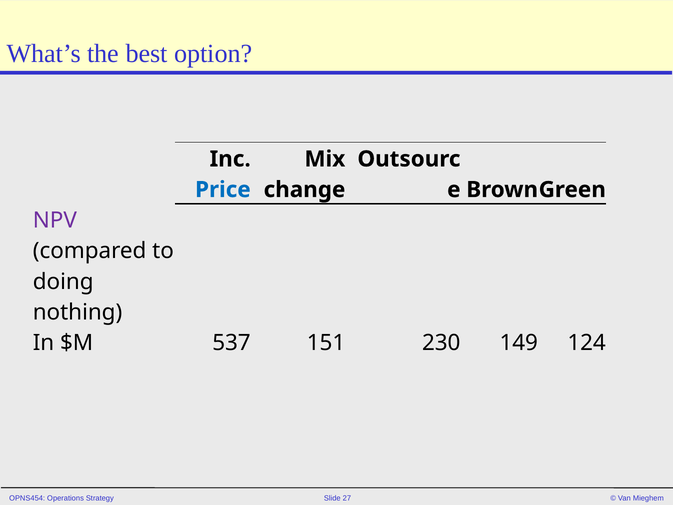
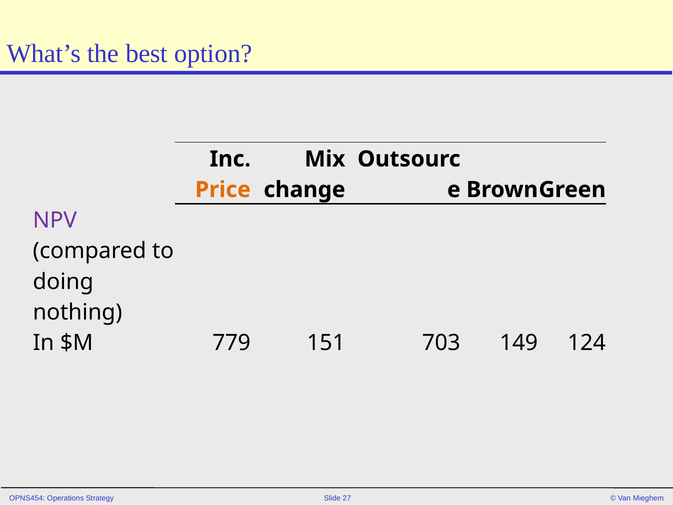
Price colour: blue -> orange (223, 190)
537: 537 -> 779 (231, 343)
230: 230 -> 703 (441, 343)
